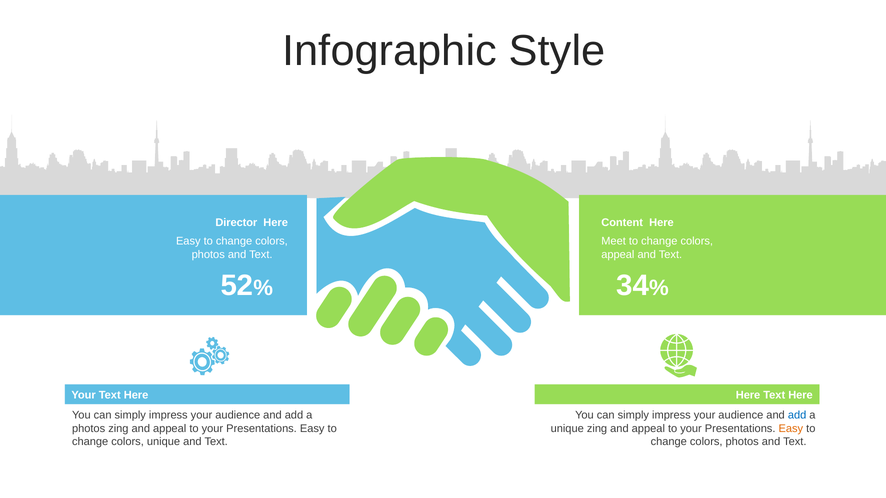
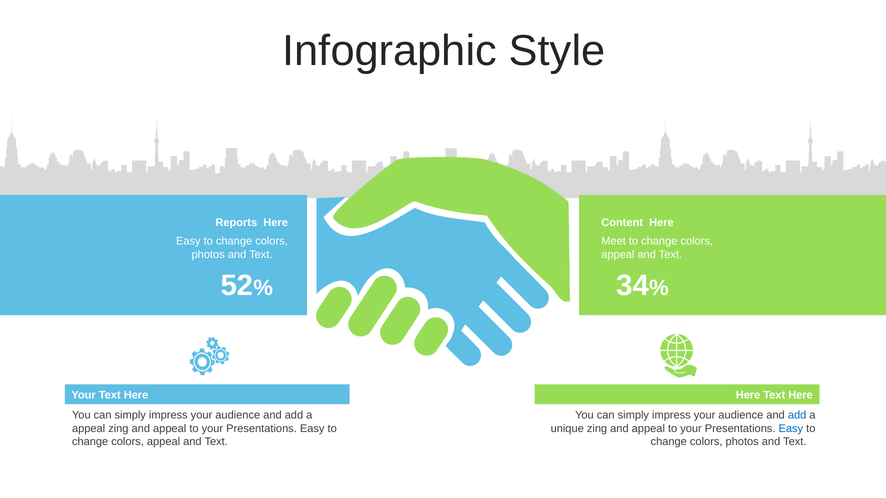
Director: Director -> Reports (236, 223)
photos: photos -> appeal (89, 429)
Easy colour: orange -> blue (791, 429)
unique: unique -> appeal (164, 442)
